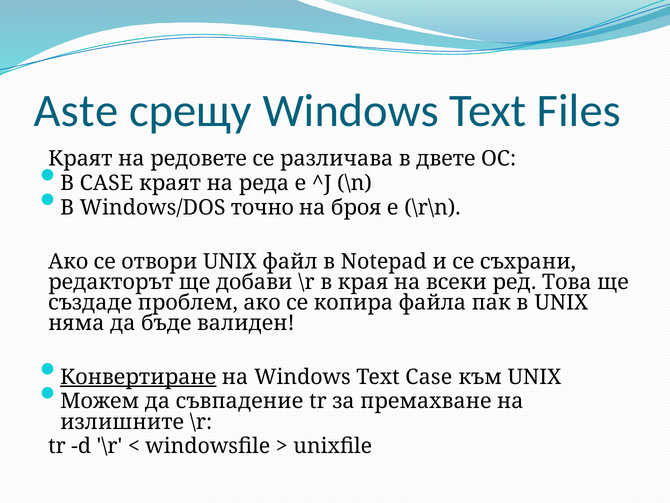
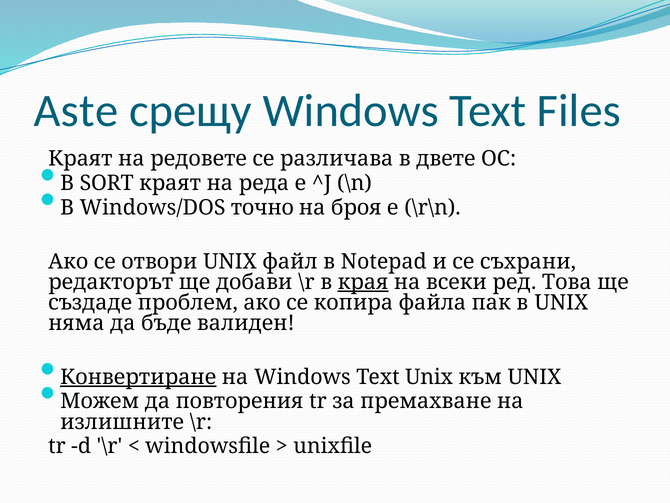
В CASE: CASE -> SORT (107, 183)
края underline: none -> present (363, 282)
Text Case: Case -> Unix (429, 377)
съвпадение: съвпадение -> повторения (239, 401)
